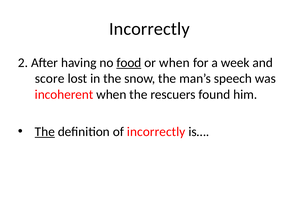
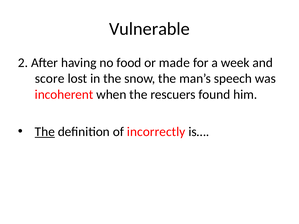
Incorrectly: Incorrectly -> Vulnerable (149, 29)
food underline: present -> none (129, 63)
or when: when -> made (174, 63)
